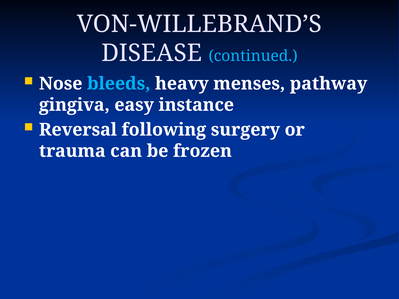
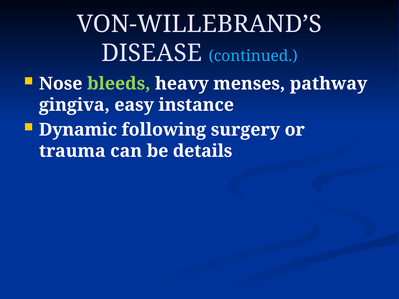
bleeds colour: light blue -> light green (119, 84)
Reversal: Reversal -> Dynamic (78, 130)
frozen: frozen -> details (203, 151)
